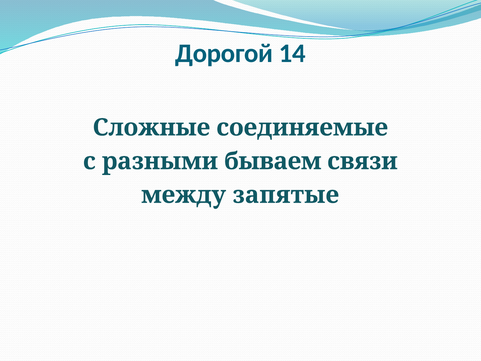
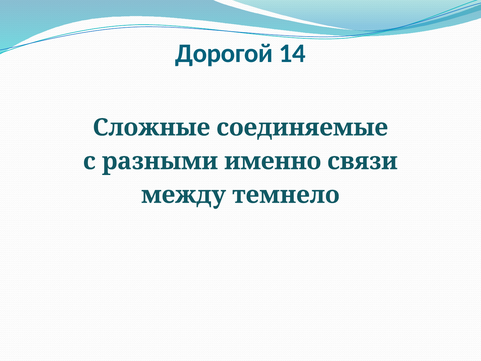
бываем: бываем -> именно (273, 161)
запятые: запятые -> темнело (286, 195)
